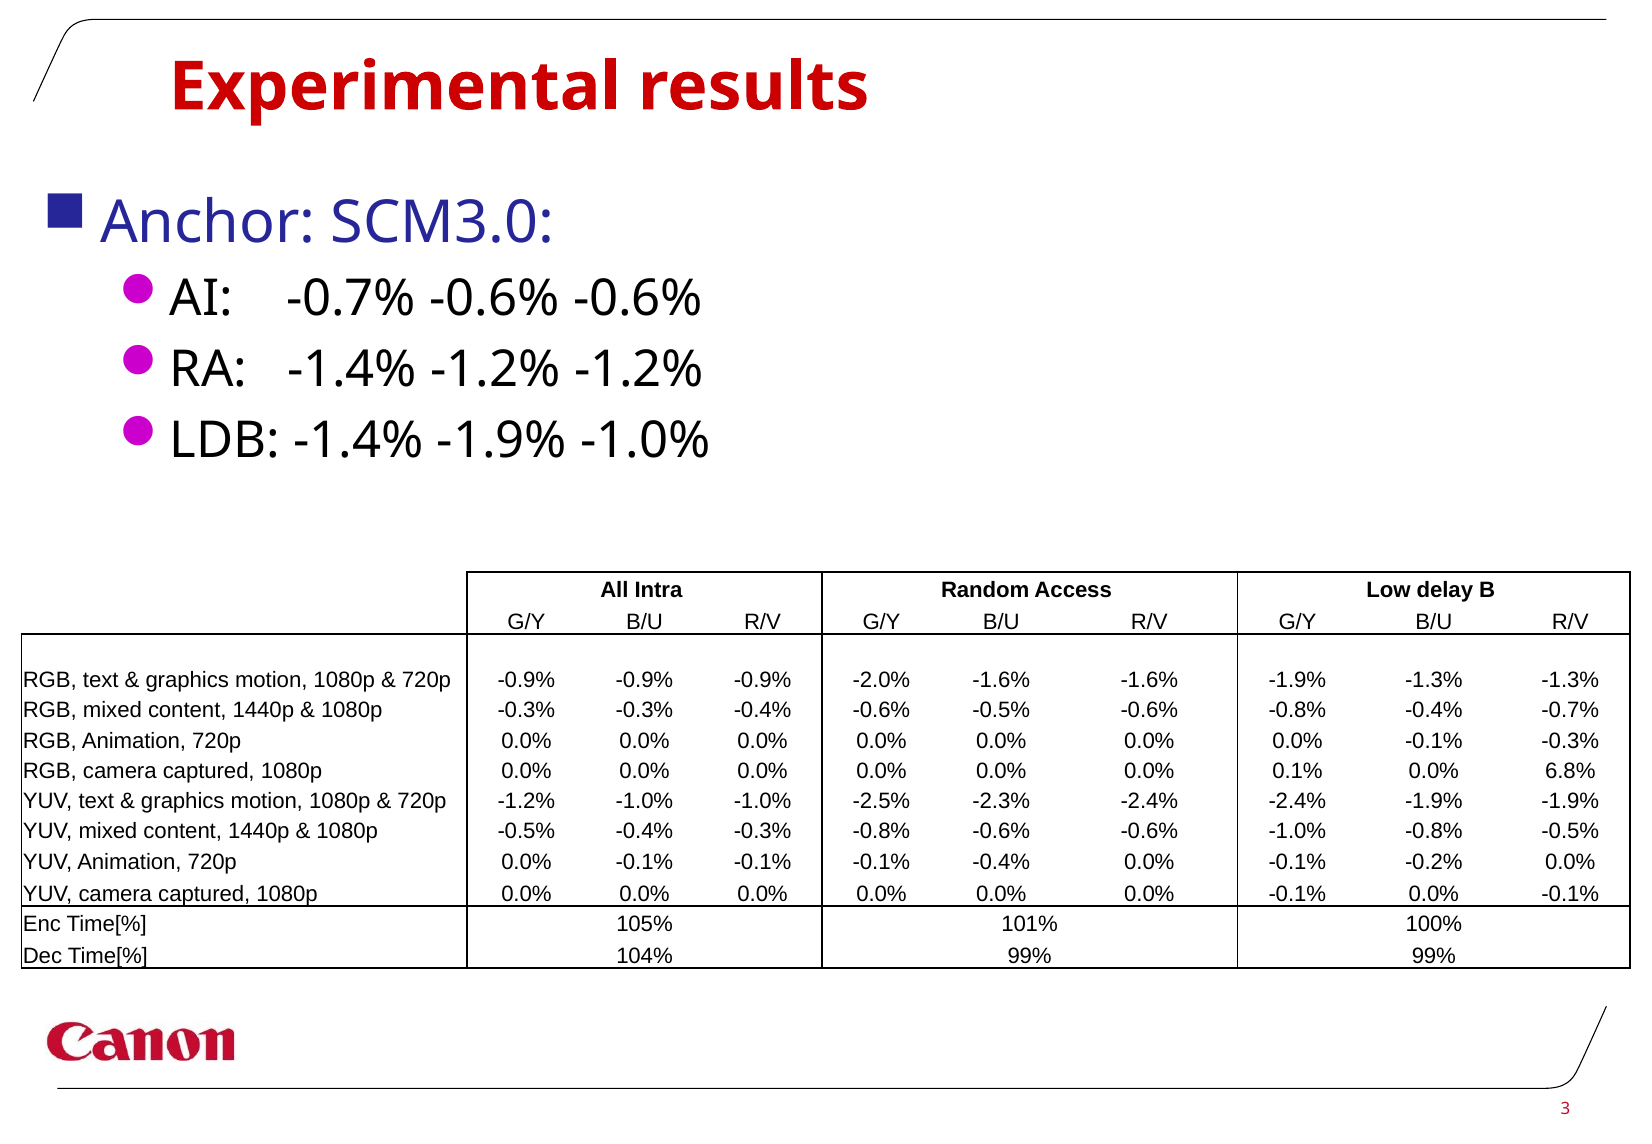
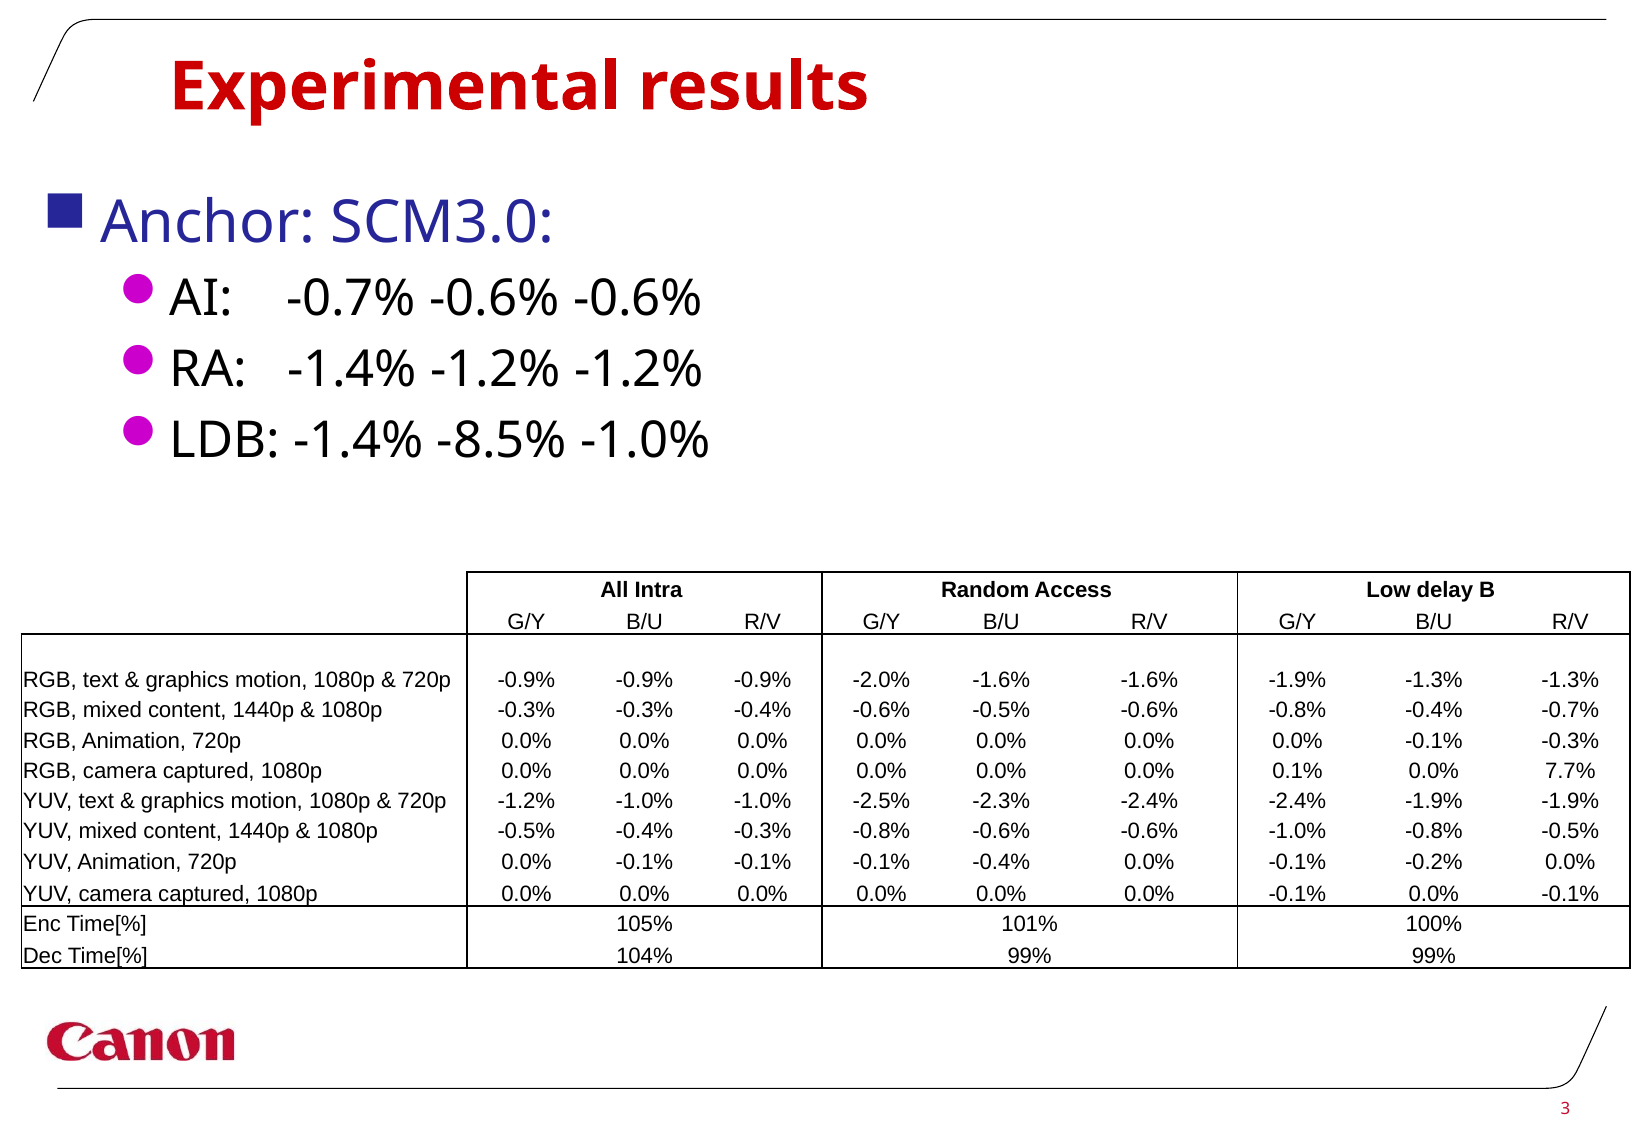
-1.4% -1.9%: -1.9% -> -8.5% (502, 441)
6.8%: 6.8% -> 7.7% (1570, 771)
